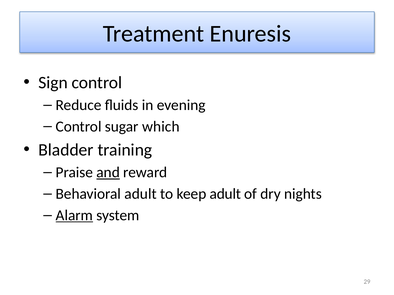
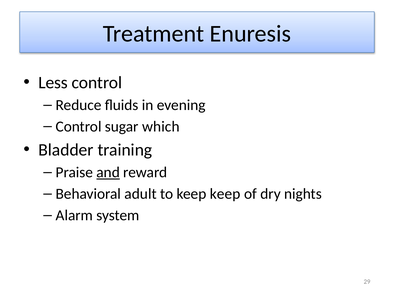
Sign: Sign -> Less (53, 83)
keep adult: adult -> keep (225, 194)
Alarm underline: present -> none (74, 216)
